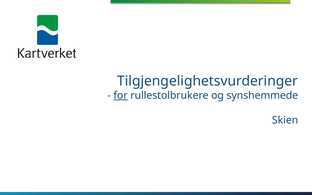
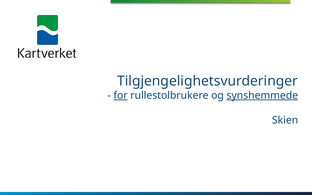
synshemmede underline: none -> present (262, 95)
